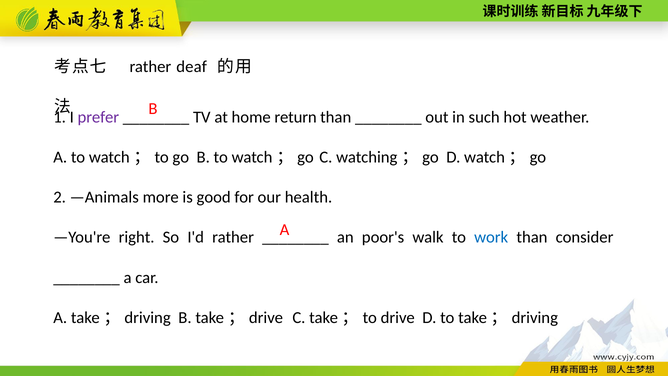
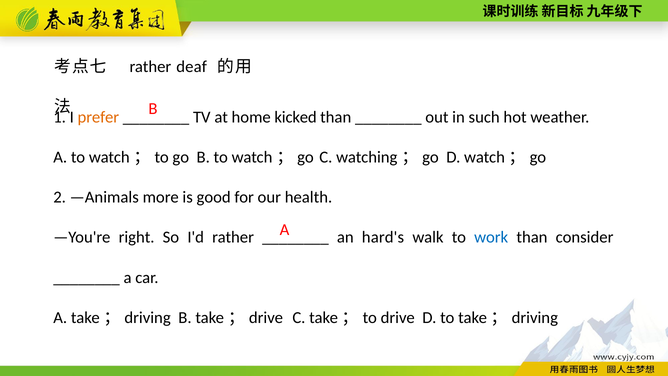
prefer colour: purple -> orange (98, 117)
return: return -> kicked (296, 117)
poor's: poor's -> hard's (383, 237)
